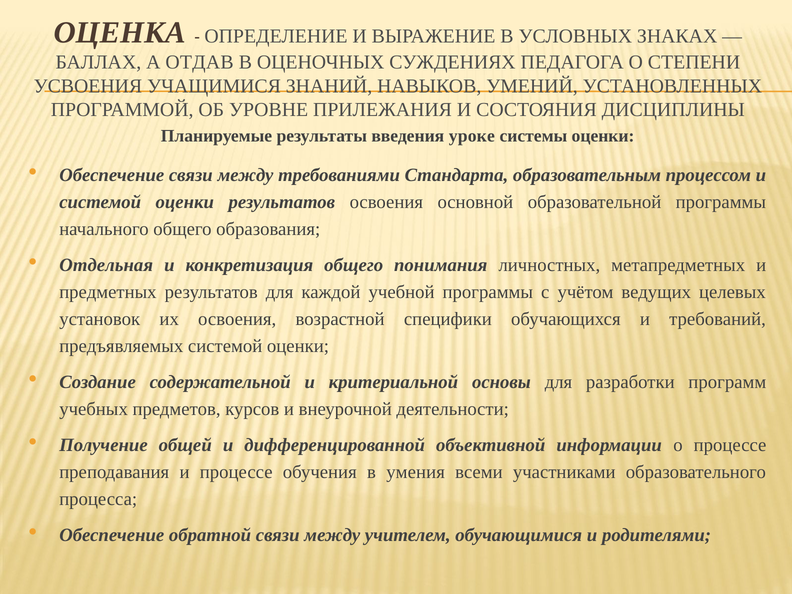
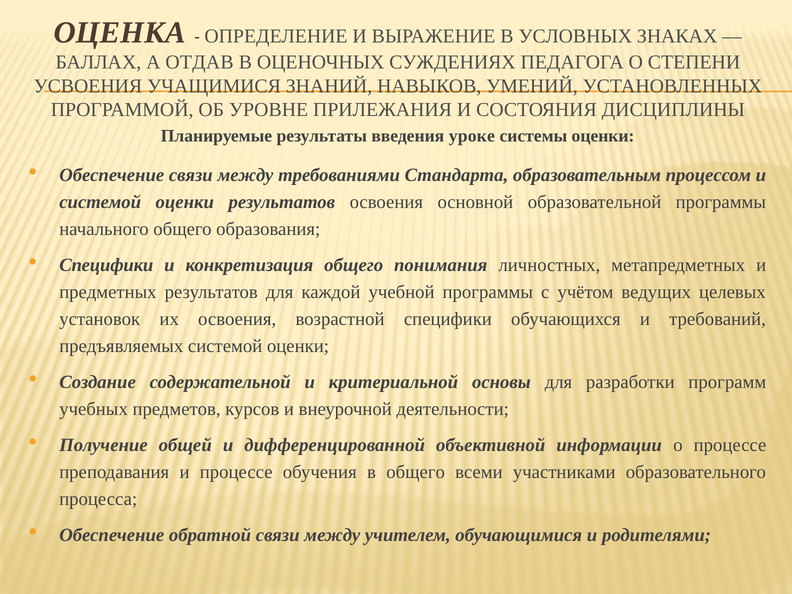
Отдельная: Отдельная -> Специфики (106, 265)
в умения: умения -> общего (416, 472)
